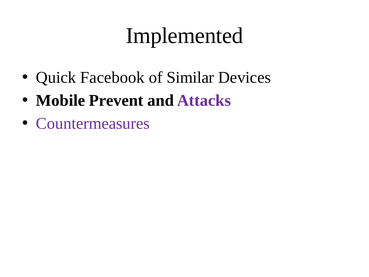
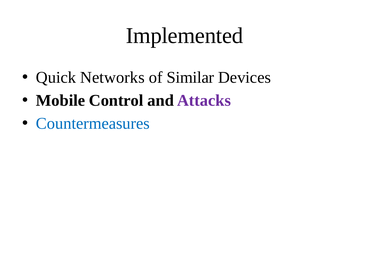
Facebook: Facebook -> Networks (112, 77)
Prevent: Prevent -> Control (116, 100)
Countermeasures colour: purple -> blue (93, 123)
